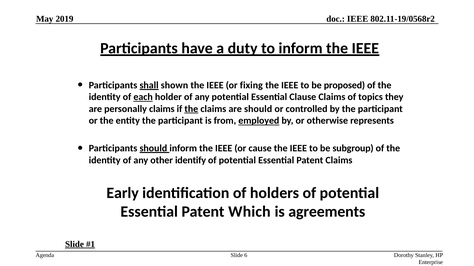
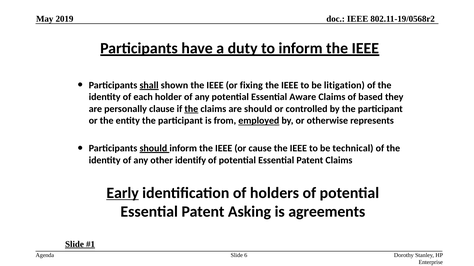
proposed: proposed -> litigation (344, 85)
each underline: present -> none (143, 97)
Clause: Clause -> Aware (303, 97)
topics: topics -> based (371, 97)
personally claims: claims -> clause (162, 109)
subgroup: subgroup -> technical (353, 149)
Early underline: none -> present (123, 193)
Which: Which -> Asking (250, 212)
